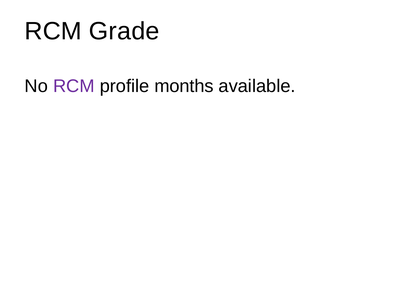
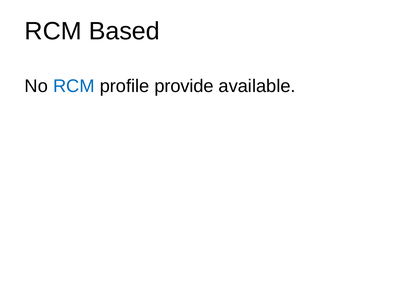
Grade: Grade -> Based (124, 31)
RCM colour: purple -> blue (74, 86)
months: months -> provide (184, 86)
